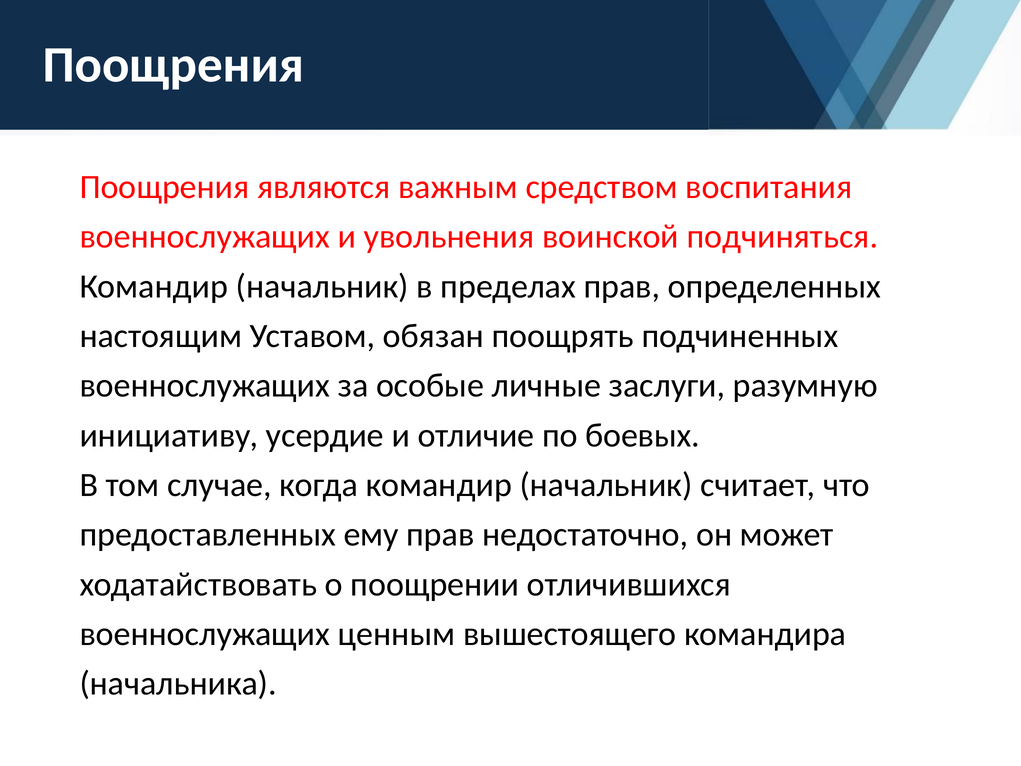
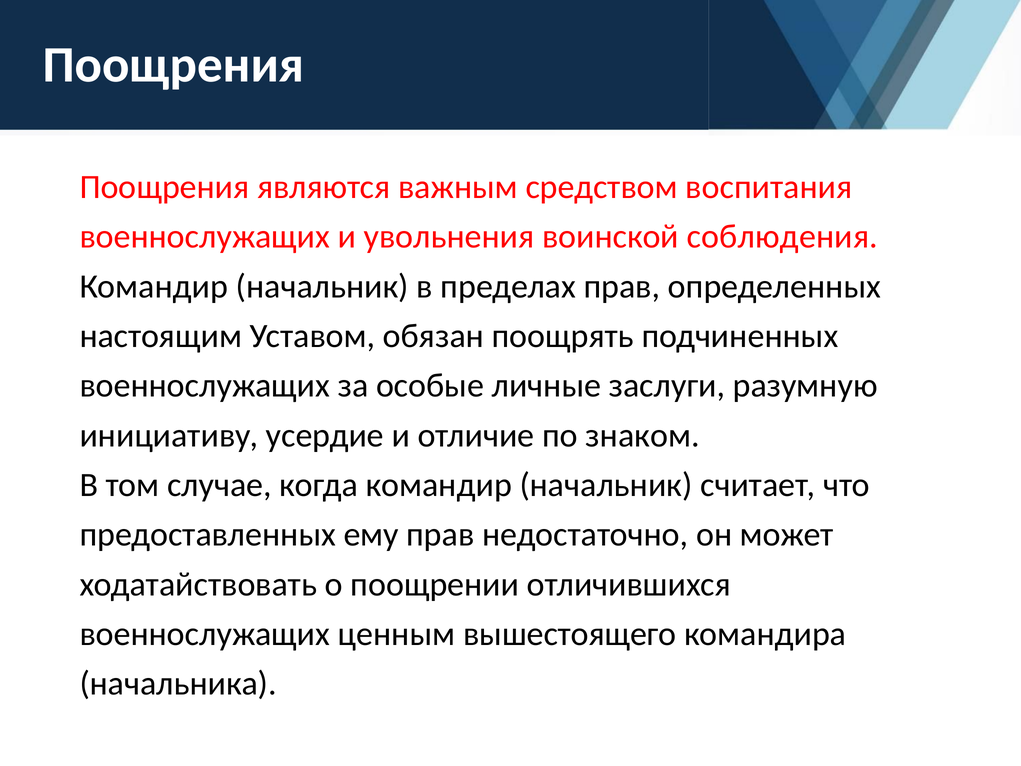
подчиняться: подчиняться -> соблюдения (782, 237)
боевых: боевых -> знаком (643, 435)
